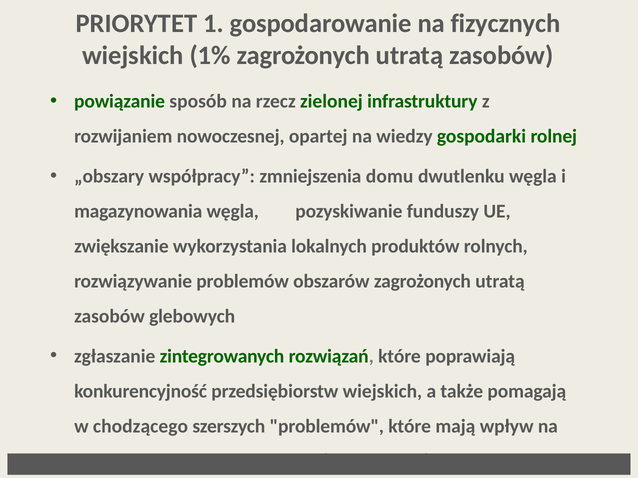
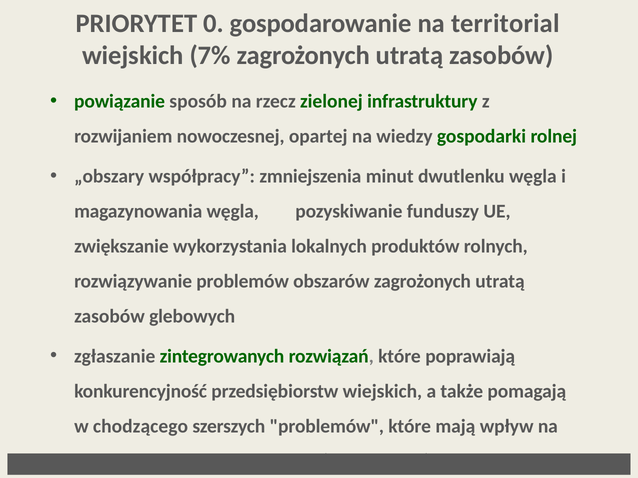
1: 1 -> 0 (214, 24)
fizycznych: fizycznych -> territorial (505, 24)
1%: 1% -> 7% (210, 56)
domu: domu -> minut (390, 176)
